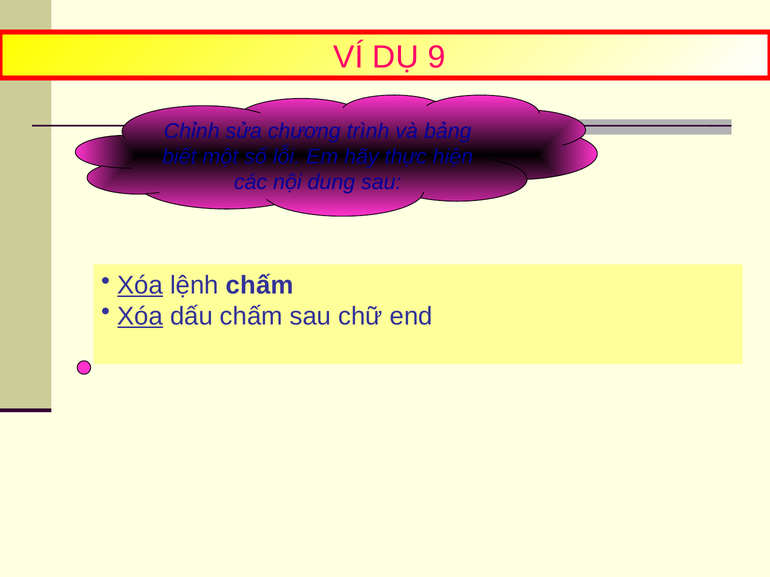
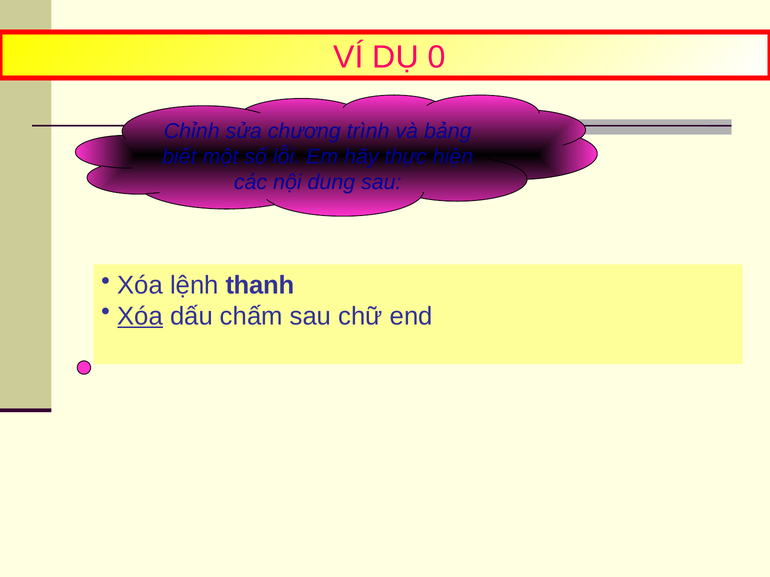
9: 9 -> 0 (437, 57)
Xóa underline: present -> none (140, 286)
lệnh chấm: chấm -> thanh (260, 286)
